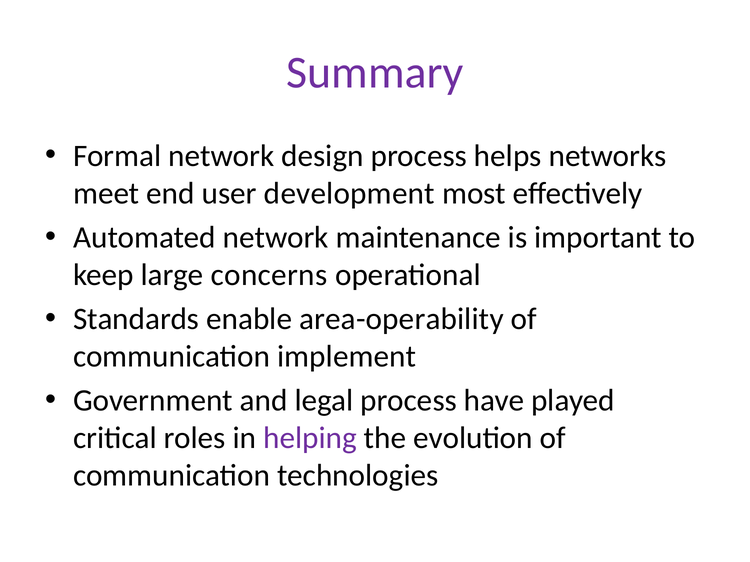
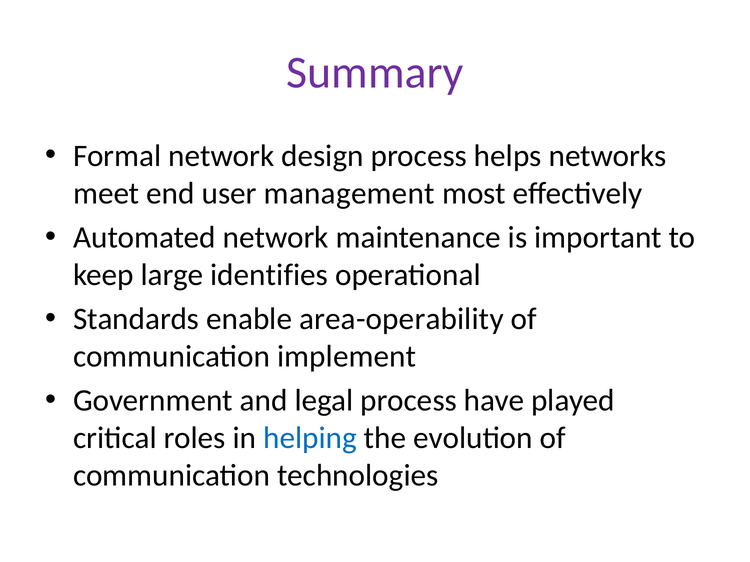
development: development -> management (349, 193)
concerns: concerns -> identifies (269, 275)
helping colour: purple -> blue (310, 438)
